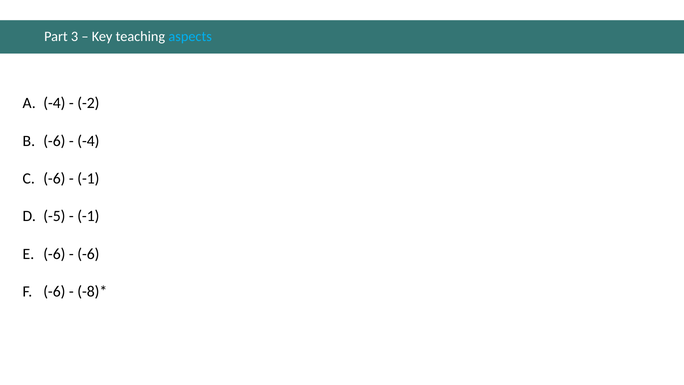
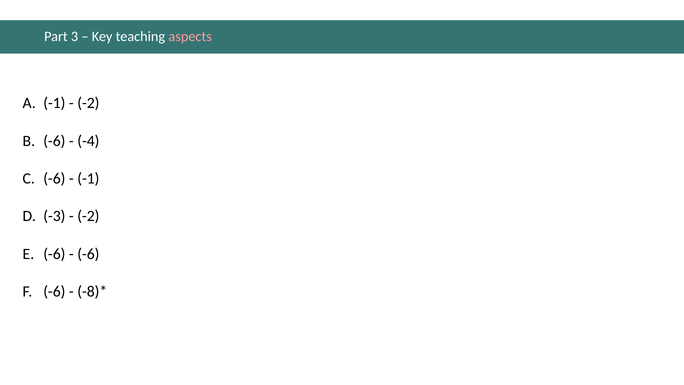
aspects colour: light blue -> pink (190, 37)
-4: -4 -> -1 (54, 103)
-5: -5 -> -3 (54, 216)
-1: -1 -> -2 (88, 216)
